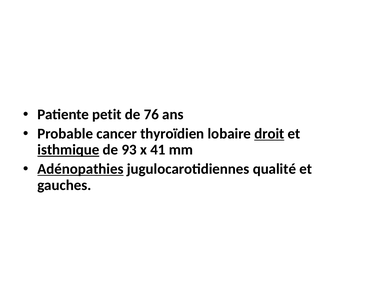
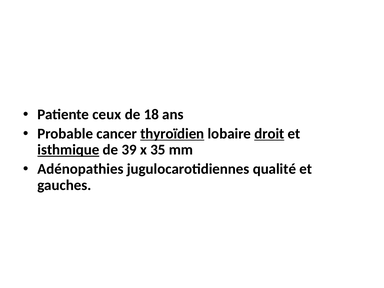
petit: petit -> ceux (107, 115)
76: 76 -> 18 (151, 115)
thyroïdien underline: none -> present (172, 134)
93: 93 -> 39 (129, 150)
41: 41 -> 35 (158, 150)
Adénopathies underline: present -> none (80, 169)
